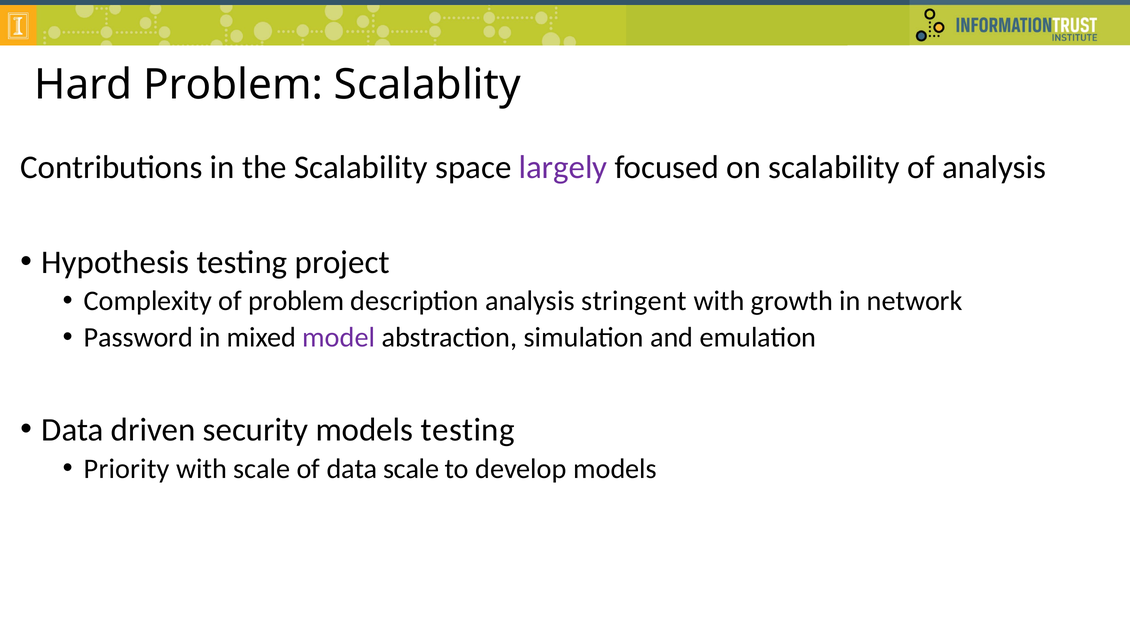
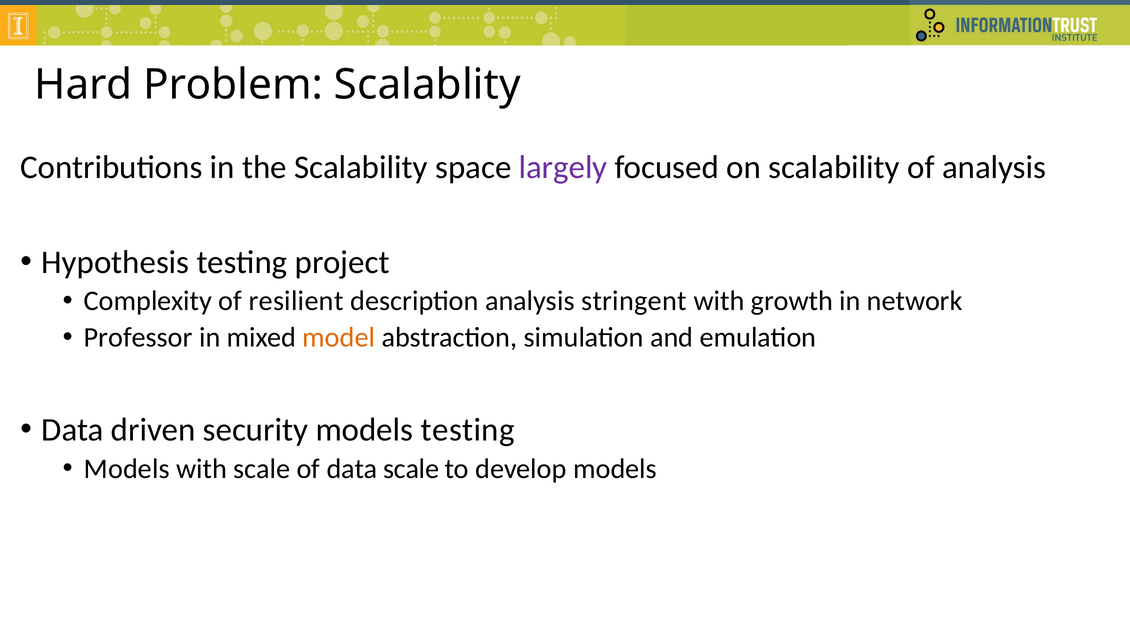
of problem: problem -> resilient (296, 301)
Password: Password -> Professor (138, 337)
model colour: purple -> orange (339, 337)
Priority: Priority -> Models (127, 468)
